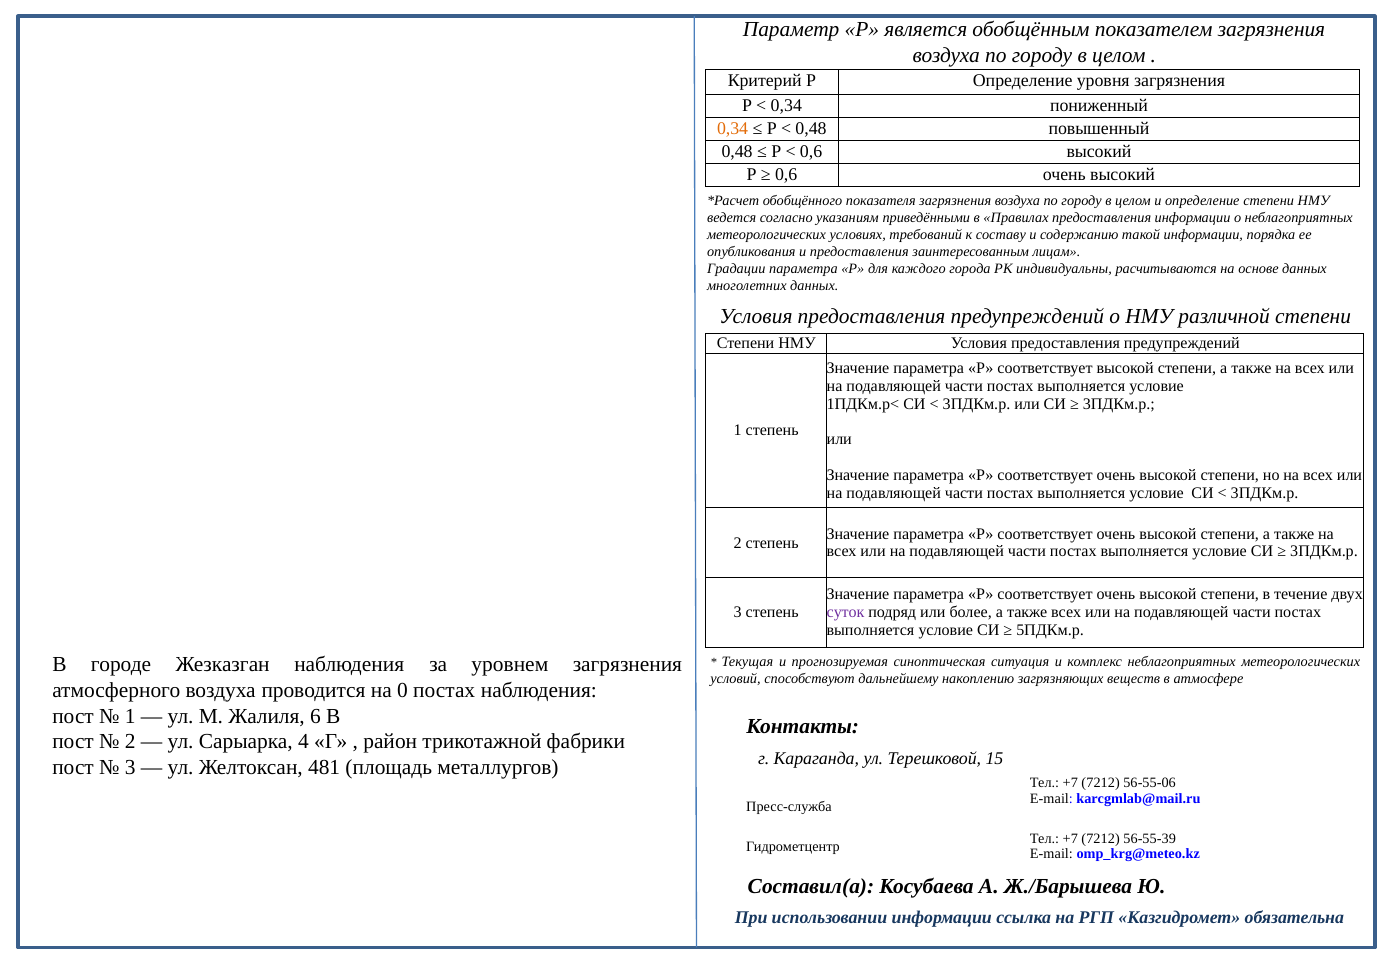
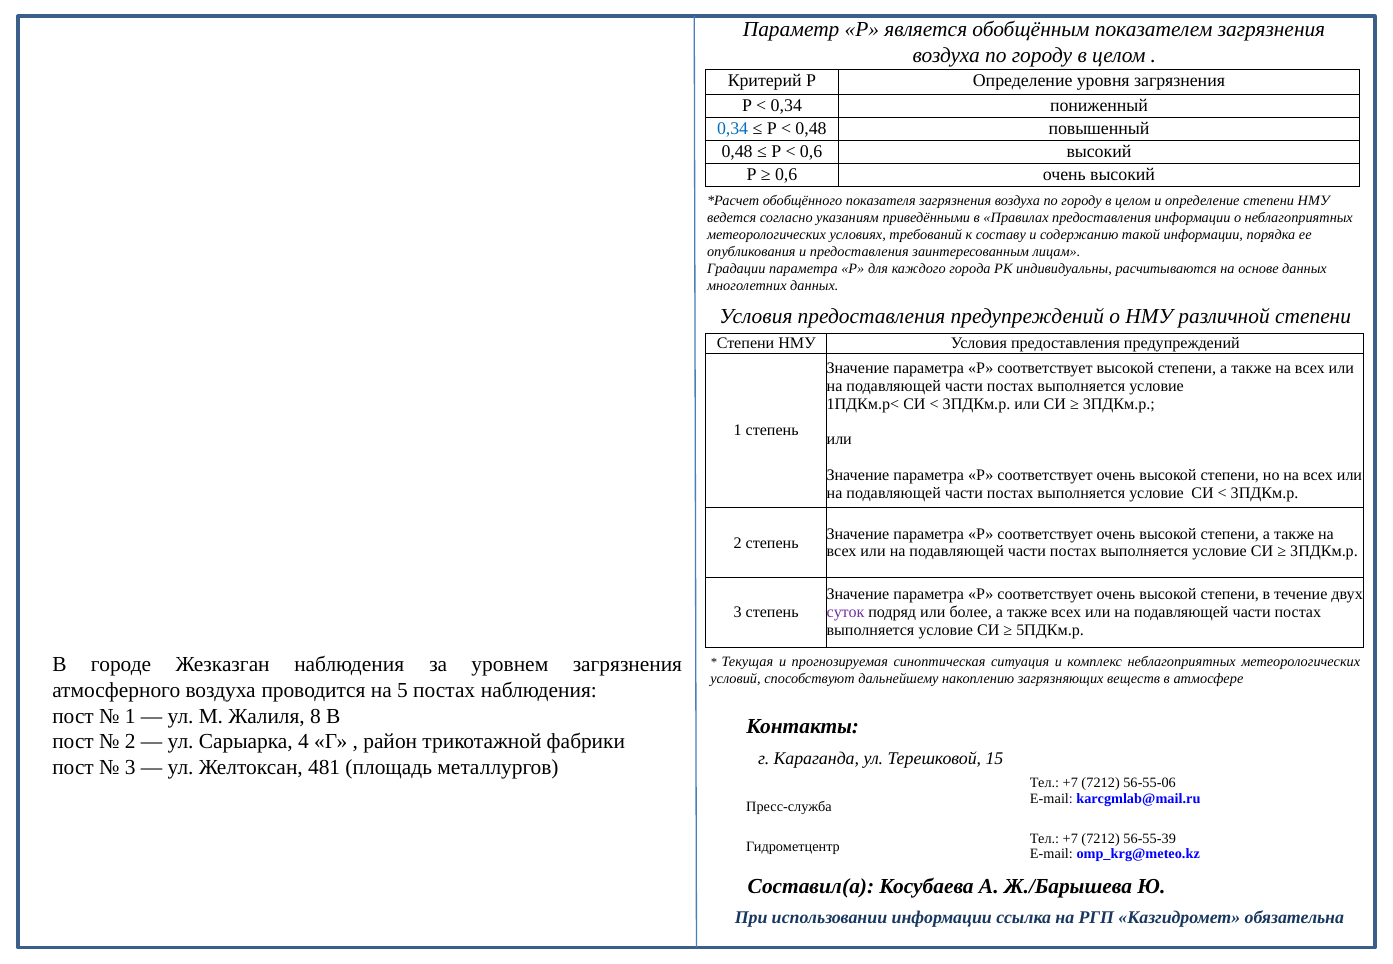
0,34 colour: orange -> blue (733, 128)
0: 0 -> 5 (402, 691)
6: 6 -> 8 (316, 716)
